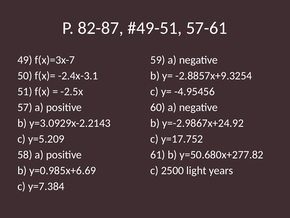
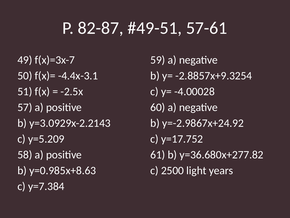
-2.4x-3.1: -2.4x-3.1 -> -4.4x-3.1 (78, 76)
-4.95456: -4.95456 -> -4.00028 (195, 91)
y=50.680x+277.82: y=50.680x+277.82 -> y=36.680x+277.82 (222, 154)
y=0.985x+6.69: y=0.985x+6.69 -> y=0.985x+8.63 (63, 170)
